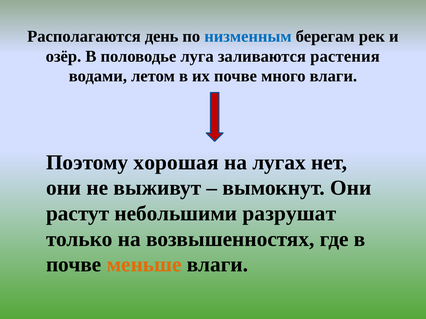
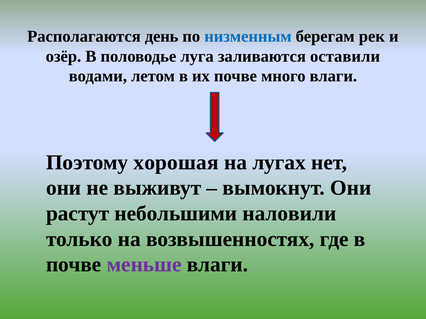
растения: растения -> оставили (345, 56)
разрушат: разрушат -> наловили (289, 214)
меньше colour: orange -> purple (144, 265)
